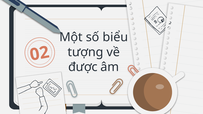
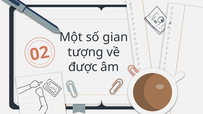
biểu: biểu -> gian (115, 37)
